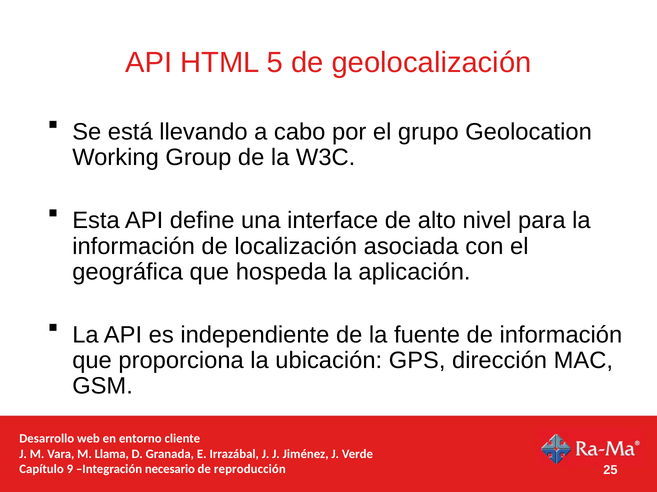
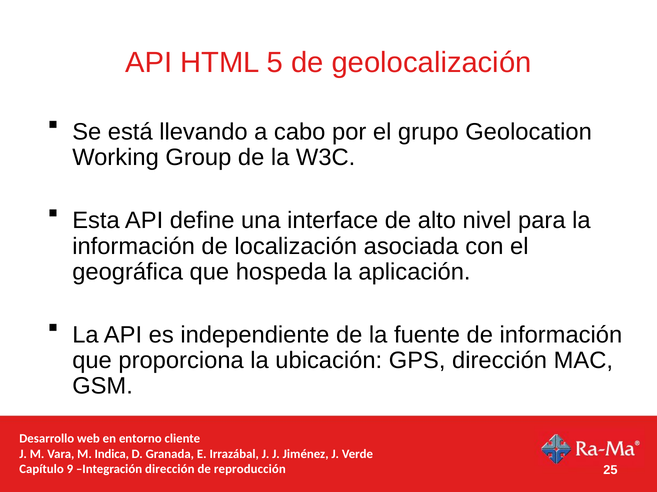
Llama: Llama -> Indica (112, 455)
Integración necesario: necesario -> dirección (170, 470)
